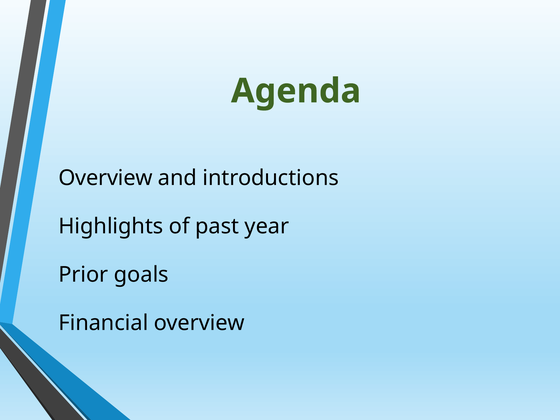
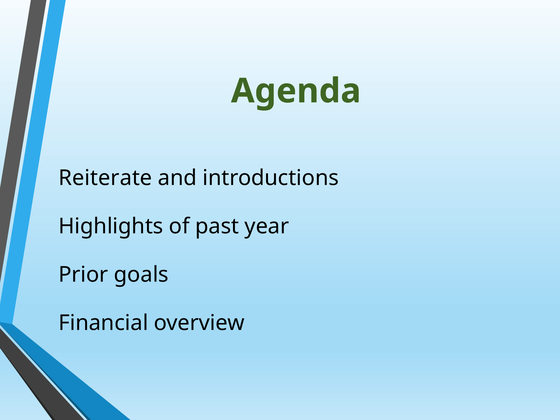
Overview: Overview -> Reiterate (105, 178)
